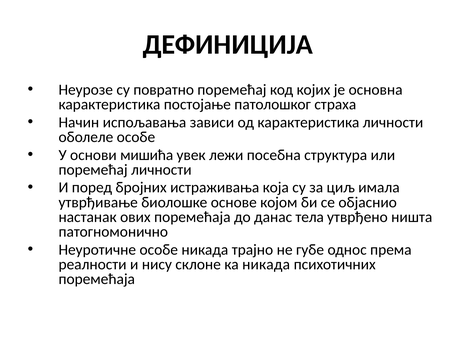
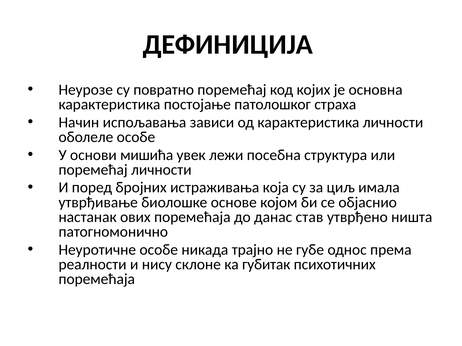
тела: тела -> став (309, 217)
ка никада: никада -> губитак (266, 265)
